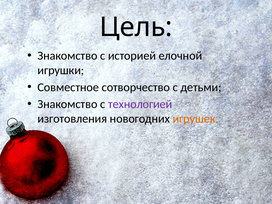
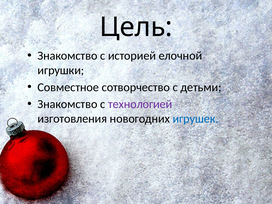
игрушек colour: orange -> blue (196, 119)
